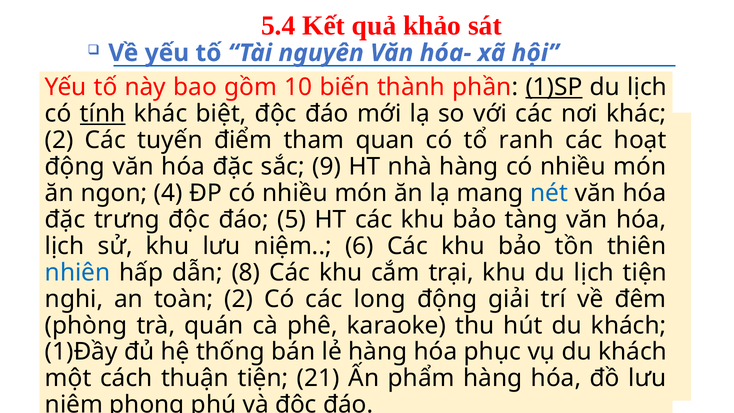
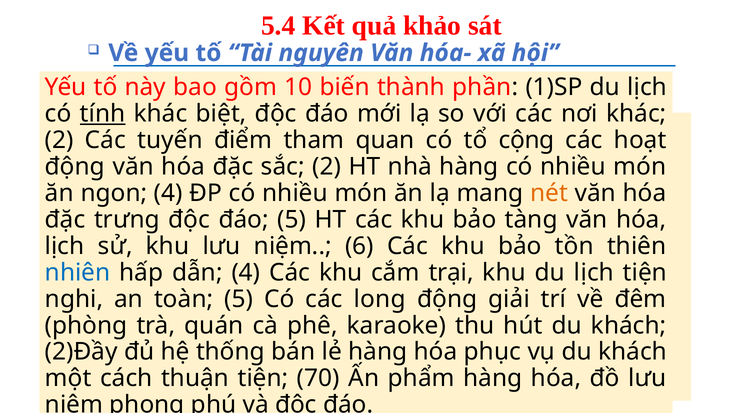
1)SP underline: present -> none (554, 87)
ranh: ranh -> cộng (527, 140)
sắc 9: 9 -> 2 (327, 167)
nét colour: blue -> orange (549, 193)
dẫn 8: 8 -> 4 (246, 272)
toàn 2: 2 -> 5 (239, 299)
1)Đầy: 1)Đầy -> 2)Đầy (81, 352)
21: 21 -> 70 (318, 378)
